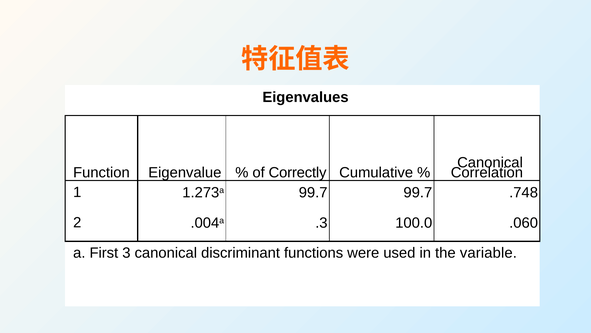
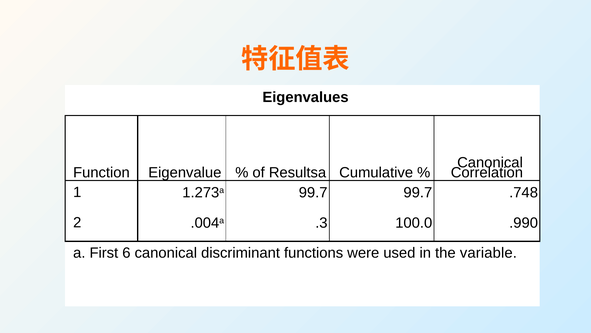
Correctly: Correctly -> Resultsa (297, 172)
.060: .060 -> .990 (524, 223)
3: 3 -> 6 (126, 253)
